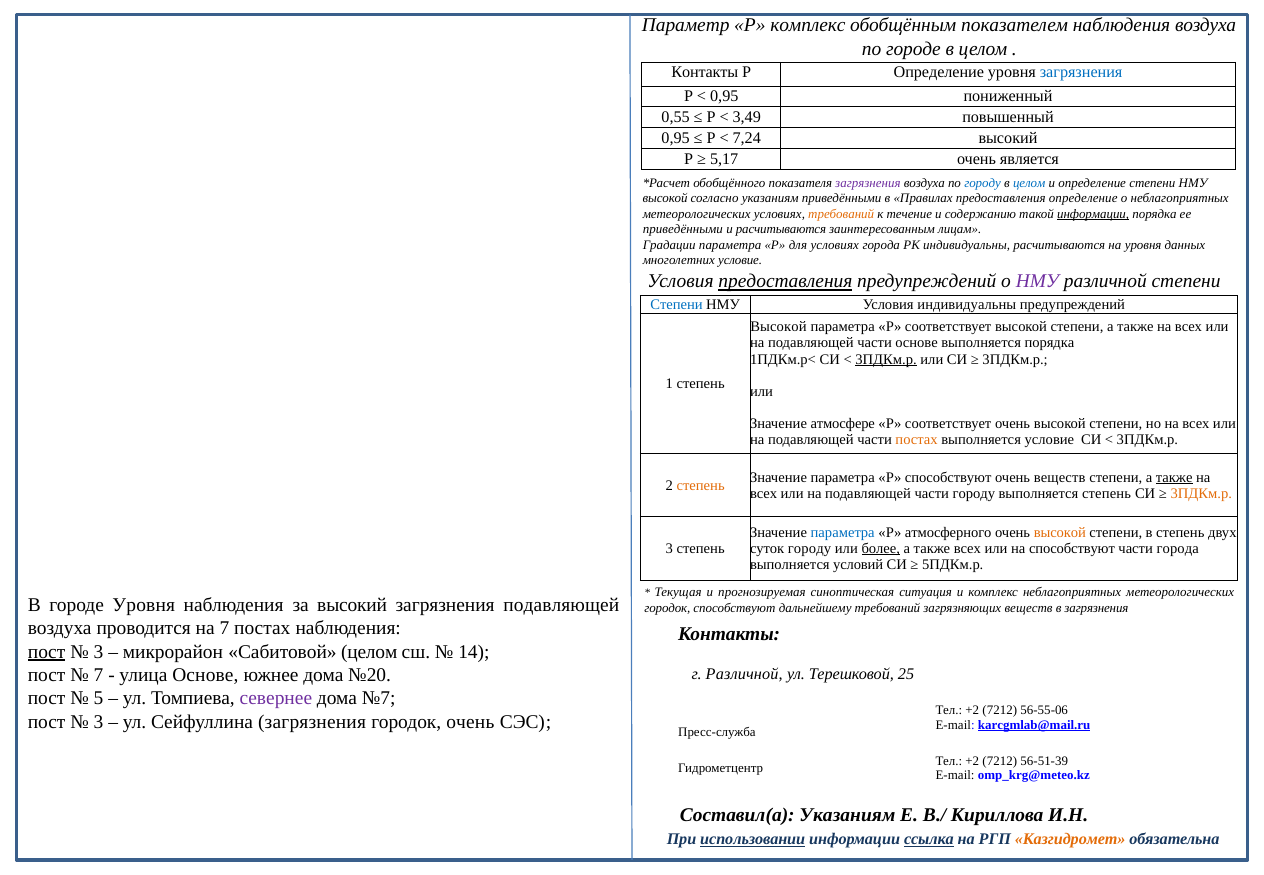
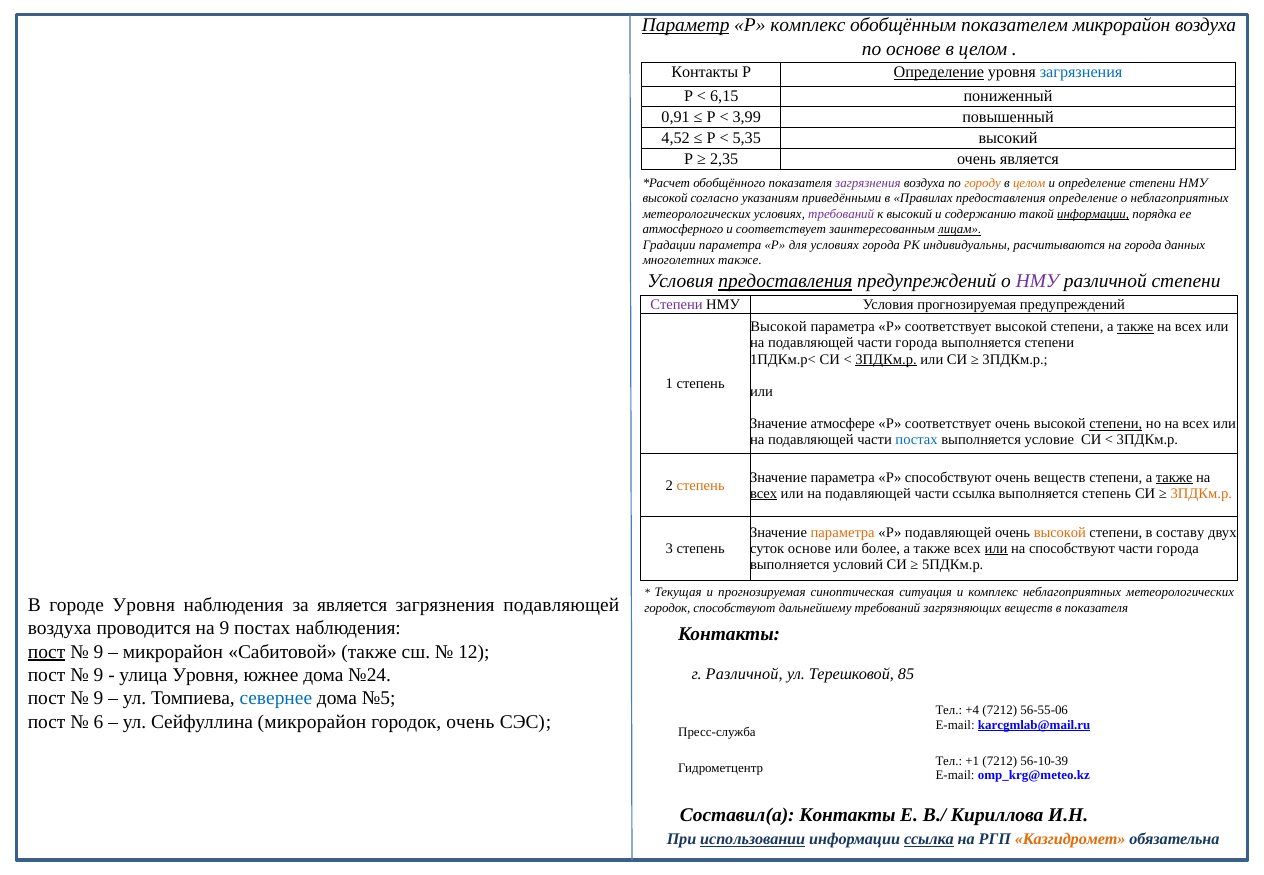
Параметр underline: none -> present (686, 26)
показателем наблюдения: наблюдения -> микрорайон (1122, 26)
по городе: городе -> основе (913, 49)
Определение underline: none -> present (939, 72)
0,95: 0,95 -> 6,15 (724, 96)
0,55: 0,55 -> 0,91 (676, 117)
3,49: 3,49 -> 3,99 (747, 117)
0,95: 0,95 -> 4,52 (676, 138)
7,24: 7,24 -> 5,35 (747, 138)
5,17: 5,17 -> 2,35 (724, 159)
городу colour: blue -> orange (983, 183)
целом colour: blue -> orange (1029, 183)
требований colour: orange -> purple (841, 214)
к течение: течение -> высокий (909, 214)
приведёнными: приведёнными -> атмосферного (683, 230)
и расчитываются: расчитываются -> соответствует (781, 230)
лицам underline: none -> present (960, 230)
на уровня: уровня -> города (1143, 245)
многолетних условие: условие -> также (740, 261)
Степени colour: blue -> purple (676, 305)
Условия индивидуальны: индивидуальны -> прогнозируемая (967, 305)
также underline: none -> present (1135, 327)
подавляющей части основе: основе -> города (917, 343)
выполняется порядка: порядка -> степени (1049, 343)
степени underline: none -> present (1116, 424)
постах colour: orange -> blue (917, 440)
всех underline: none -> present (764, 493)
части городу: городу -> ссылка (974, 493)
параметра colour: blue -> orange (843, 532)
Р атмосферного: атмосферного -> подавляющей (948, 532)
в степень: степень -> составу (1180, 532)
суток городу: городу -> основе (809, 549)
более underline: present -> none (881, 549)
или underline: none -> present (996, 549)
за высокий: высокий -> является (352, 605)
в загрязнения: загрязнения -> показателя (1096, 608)
на 7: 7 -> 9 (224, 628)
3: 3 -> 9 (99, 652)
Сабитовой целом: целом -> также (369, 652)
14: 14 -> 12 (474, 652)
7: 7 -> 9 (99, 675)
улица Основе: Основе -> Уровня (206, 675)
№20: №20 -> №24 (370, 675)
25: 25 -> 85 (906, 675)
5: 5 -> 9 (99, 698)
севернее colour: purple -> blue (276, 698)
№7: №7 -> №5 (379, 698)
+2: +2 -> +4 (972, 711)
3: 3 -> 6 (99, 722)
Сейфуллина загрязнения: загрязнения -> микрорайон (312, 722)
+2: +2 -> +1 (972, 761)
56-51-39: 56-51-39 -> 56-10-39 (1044, 761)
Составил(а Указаниям: Указаниям -> Контакты (847, 815)
